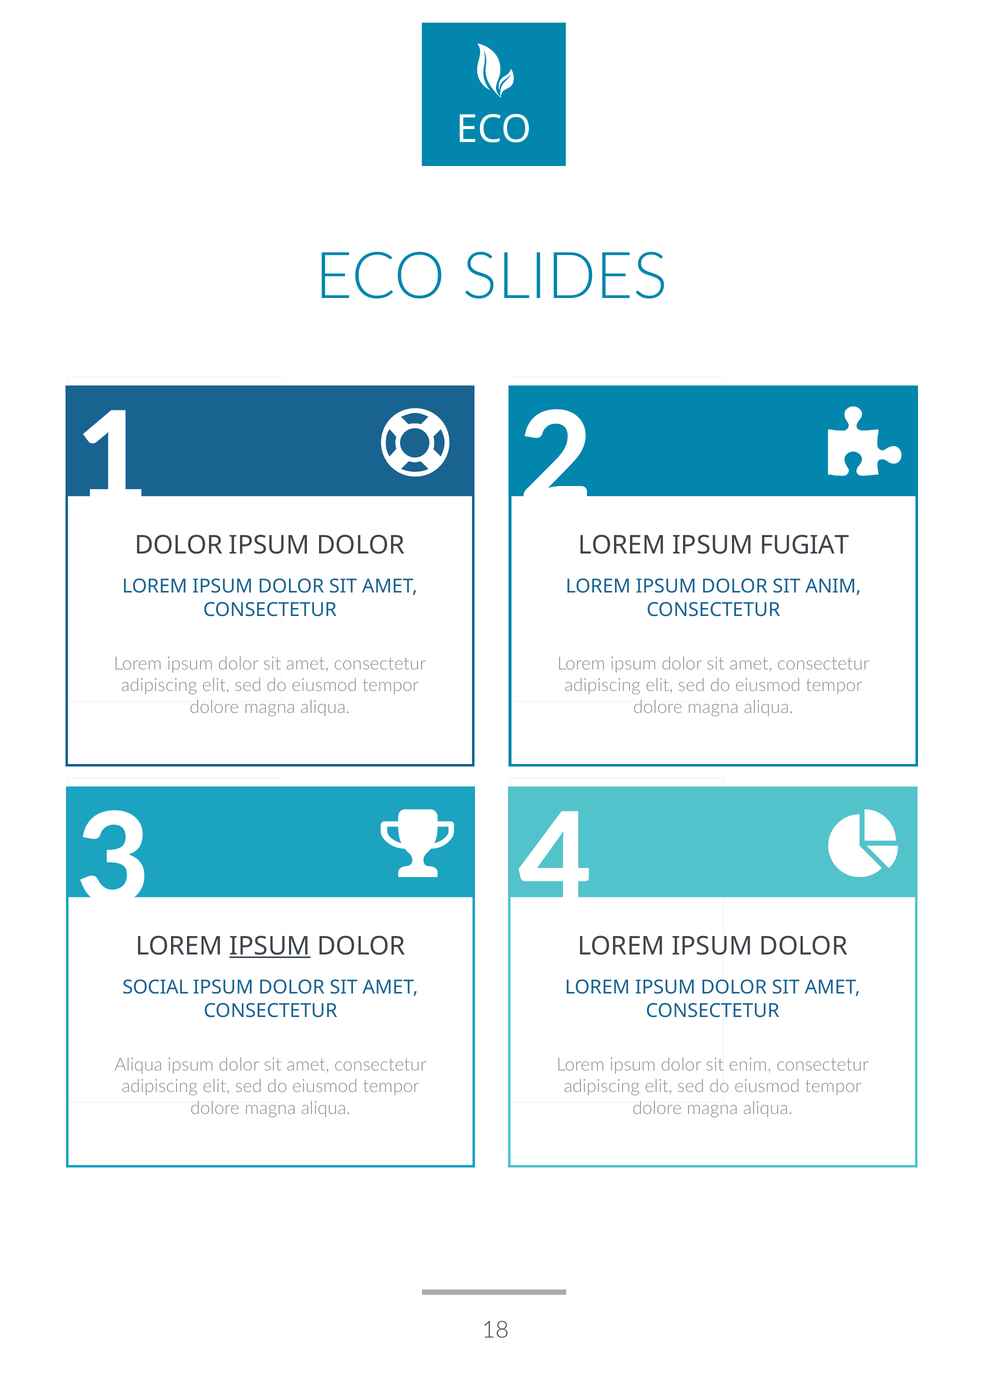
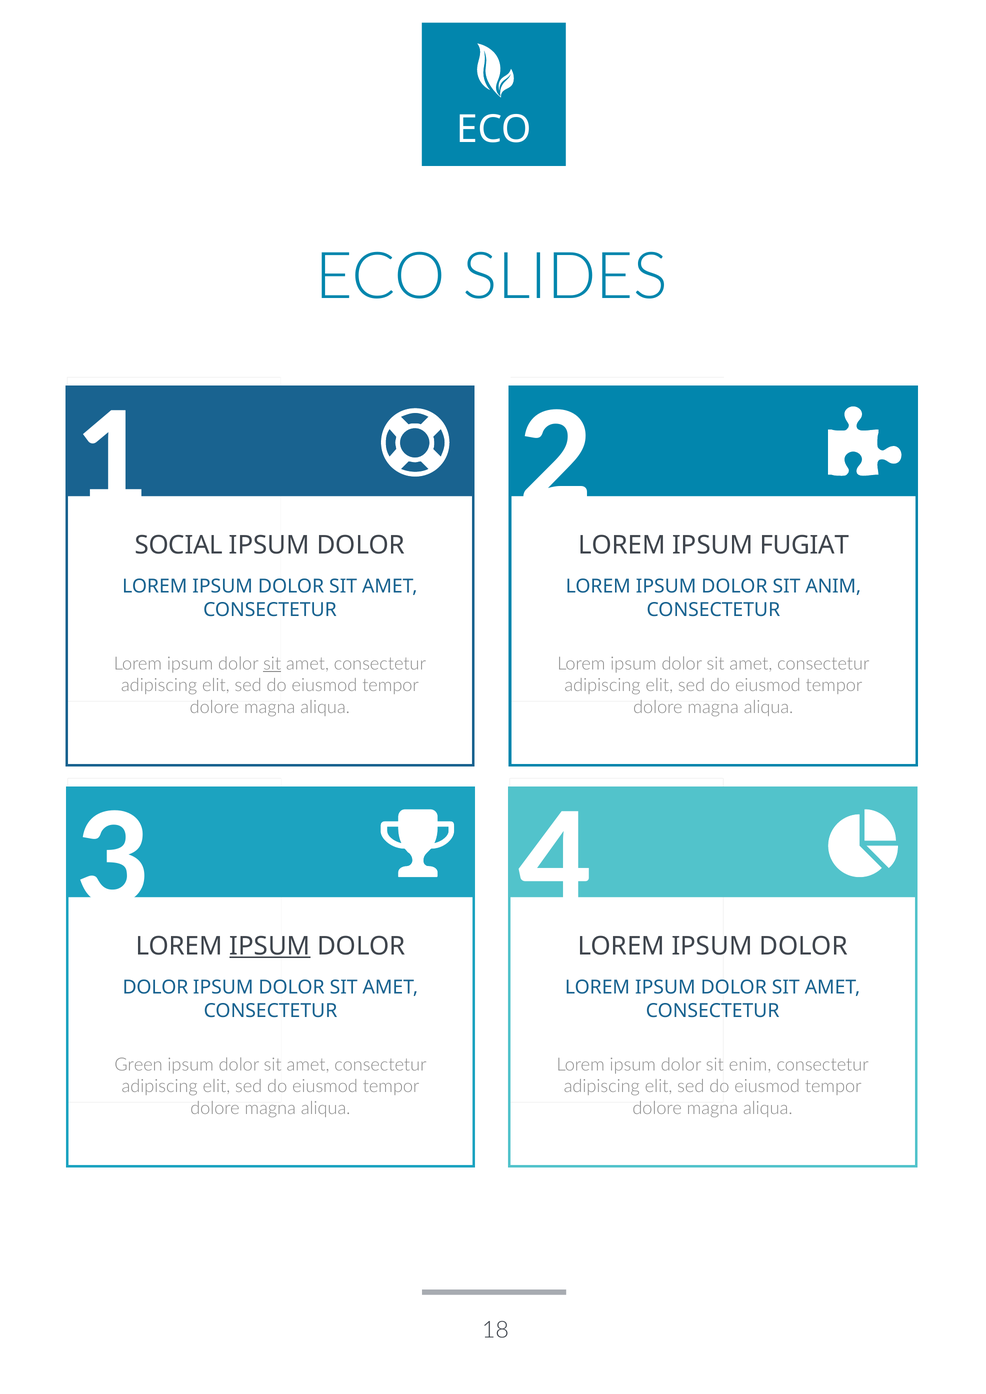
DOLOR: DOLOR -> SOCIAL (179, 545)
sit underline: none -> present (272, 664)
SOCIAL: SOCIAL -> DOLOR (155, 987)
Aliqua: Aliqua -> Green (138, 1064)
